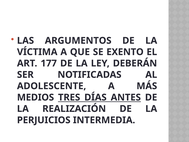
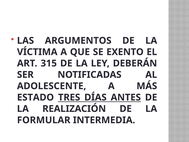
177: 177 -> 315 (49, 63)
MEDIOS: MEDIOS -> ESTADO (35, 97)
PERJUICIOS: PERJUICIOS -> FORMULAR (44, 120)
